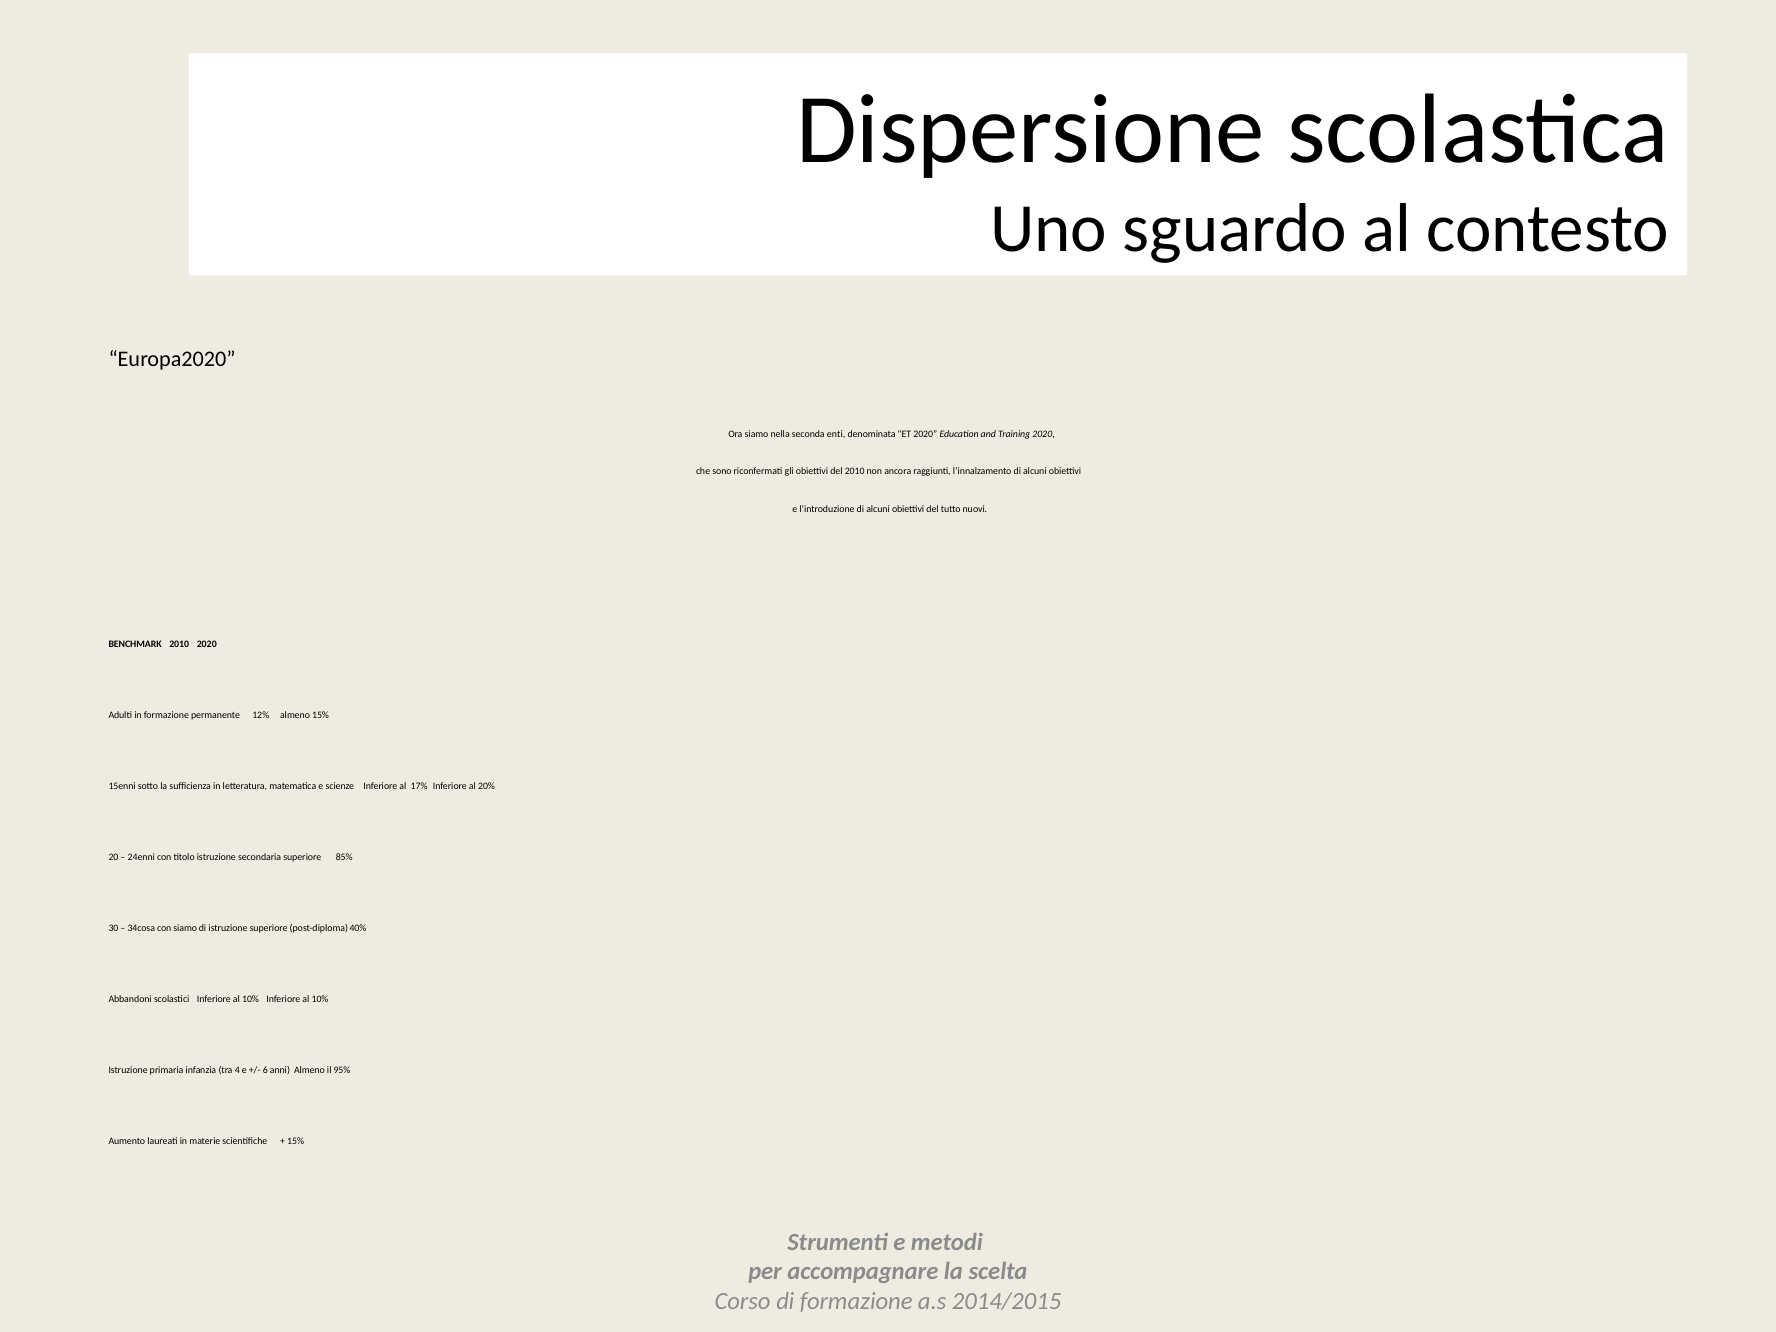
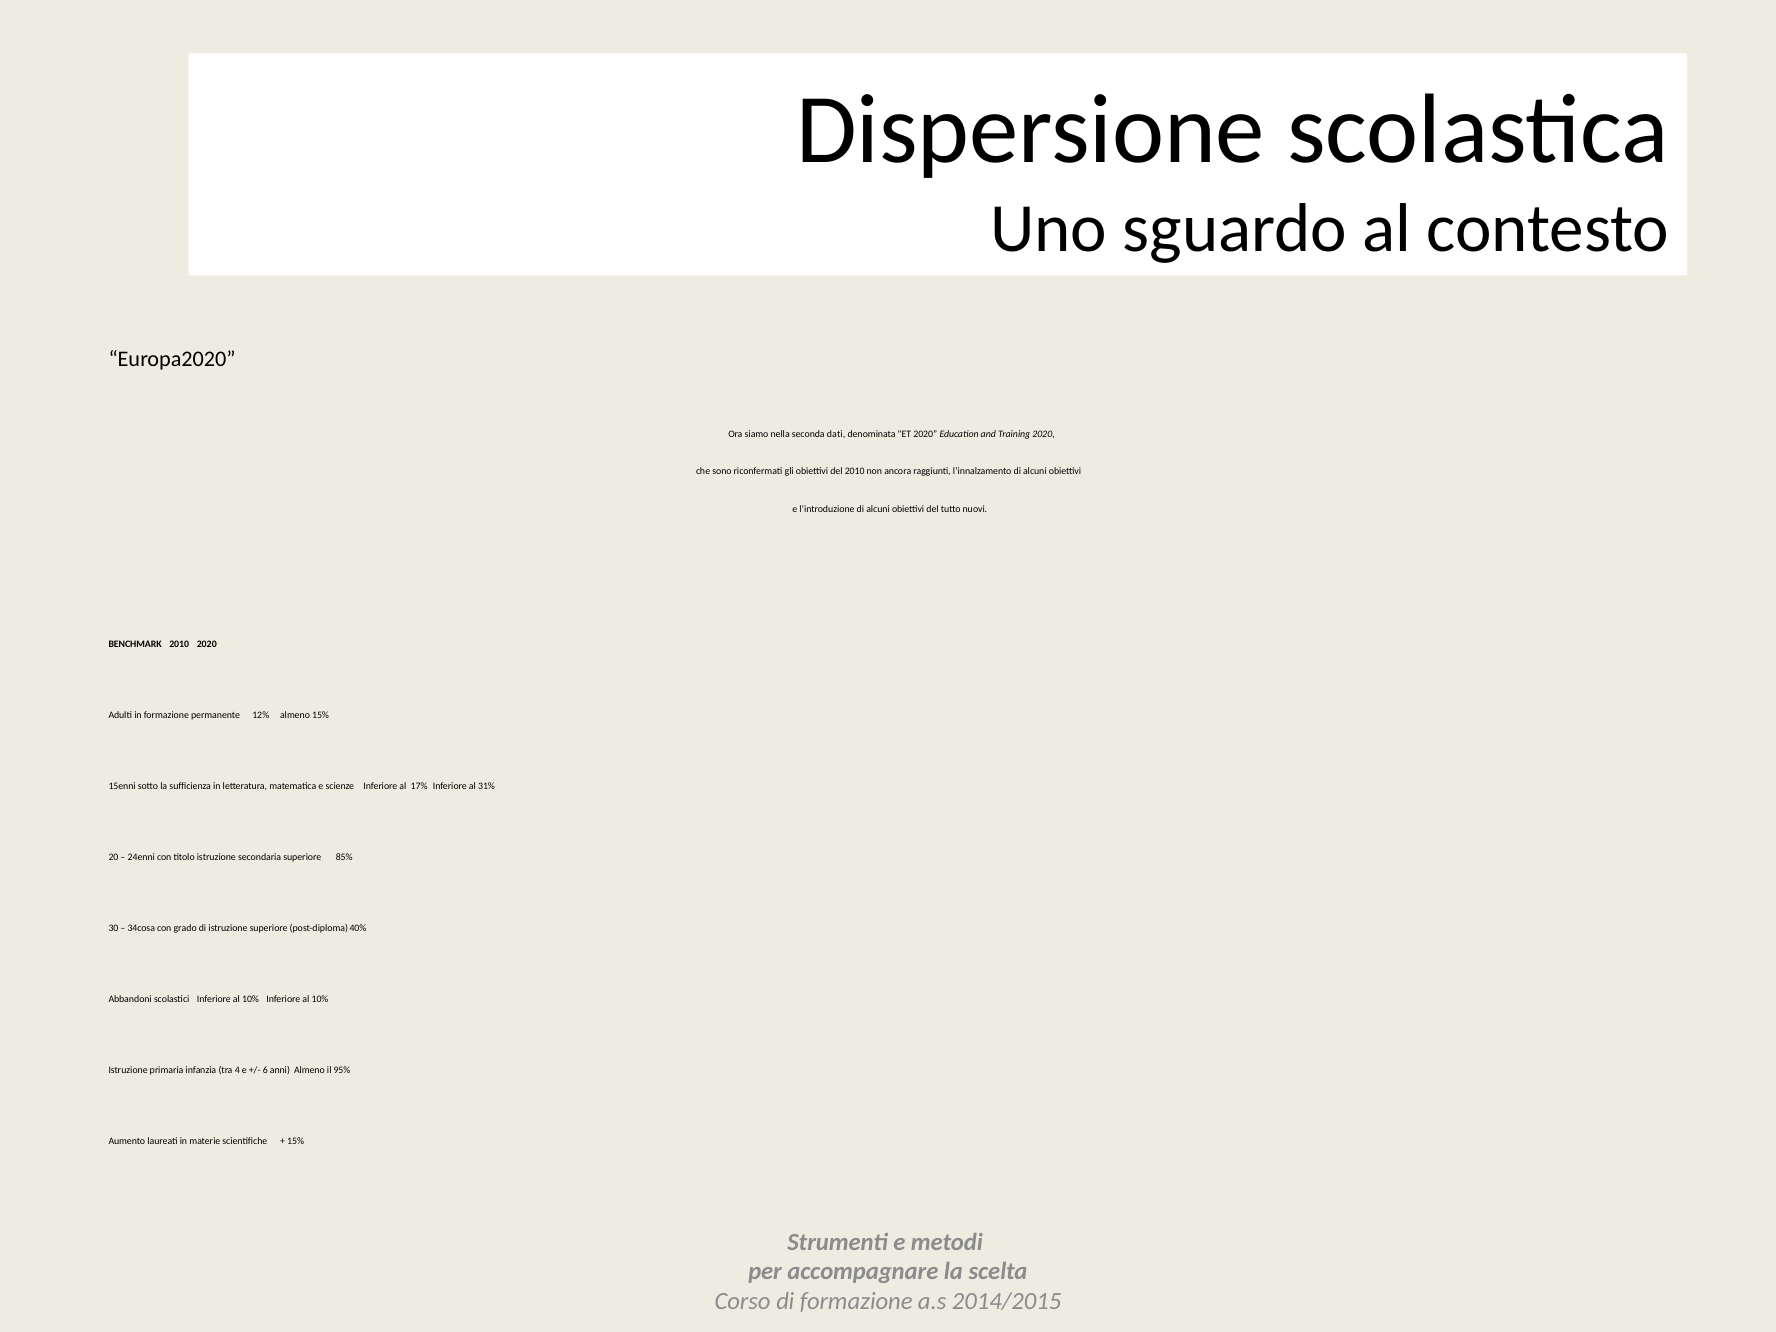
enti: enti -> dati (836, 434)
20%: 20% -> 31% (487, 786)
con siamo: siamo -> grado (185, 928)
